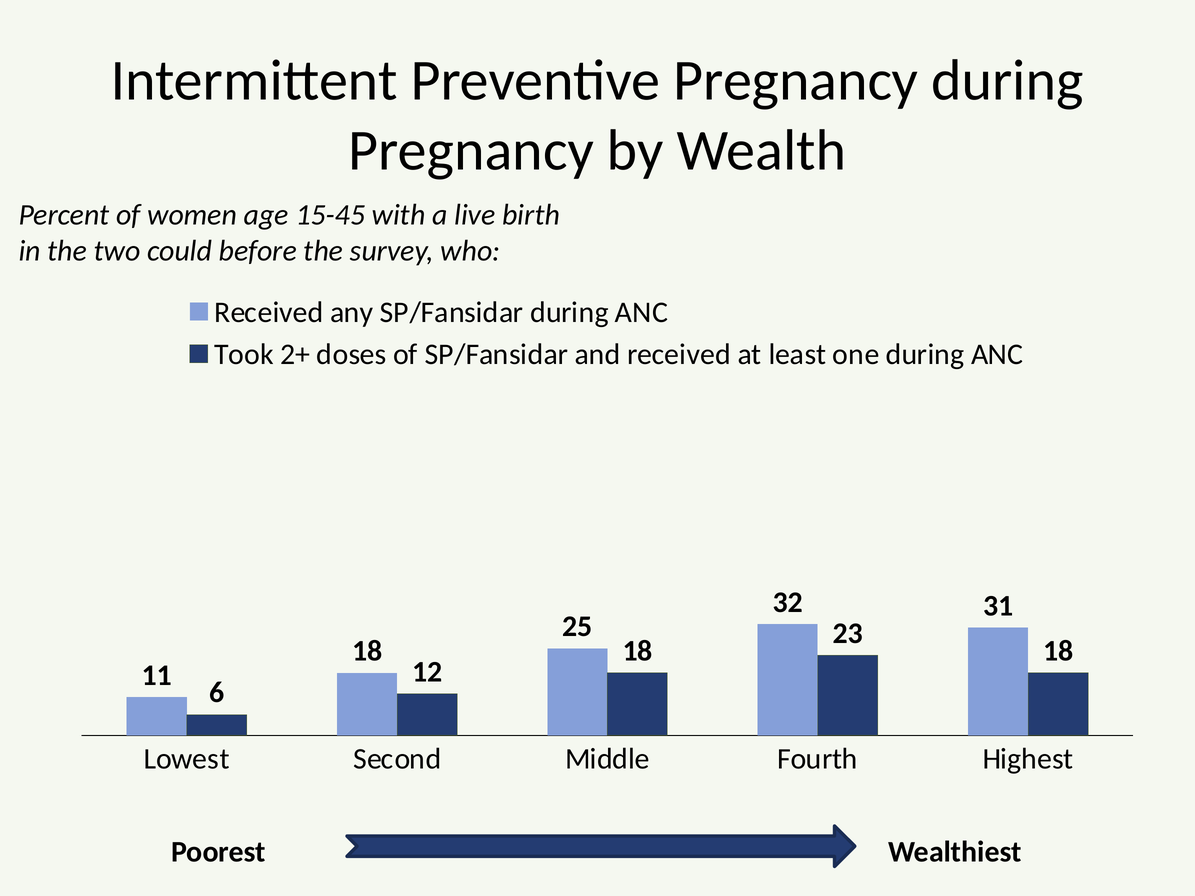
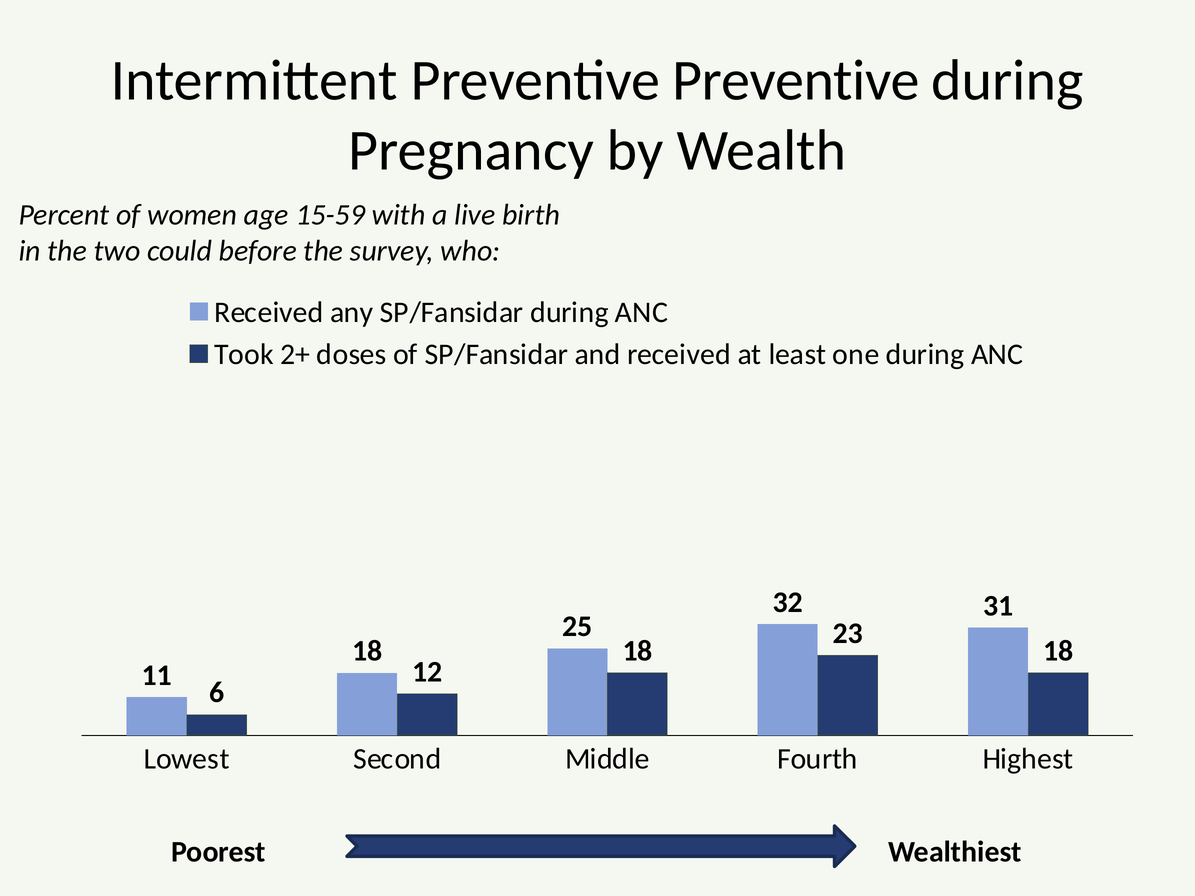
Preventive Pregnancy: Pregnancy -> Preventive (796, 81)
15-45: 15-45 -> 15-59 (330, 215)
